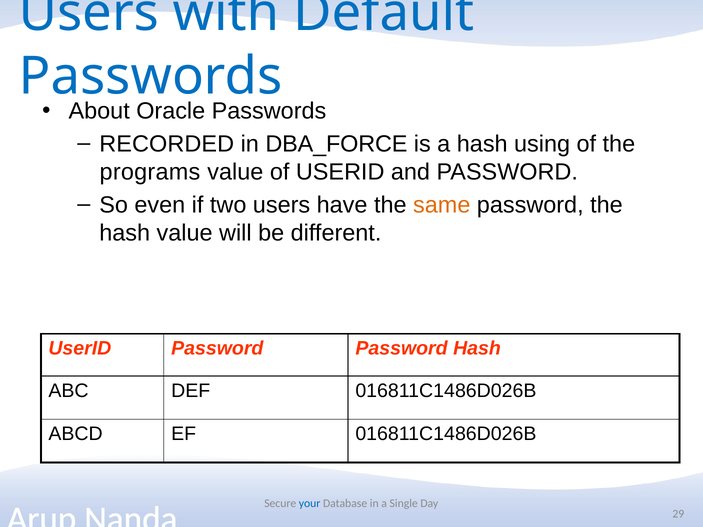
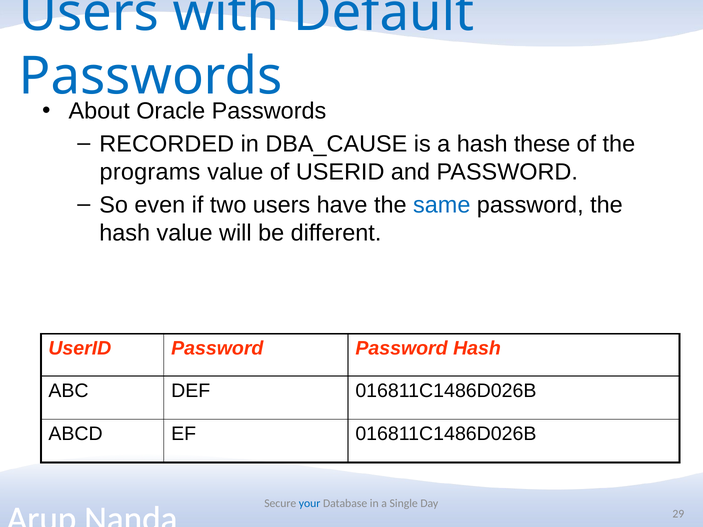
DBA_FORCE: DBA_FORCE -> DBA_CAUSE (336, 144)
using: using -> these (542, 144)
same colour: orange -> blue (442, 205)
